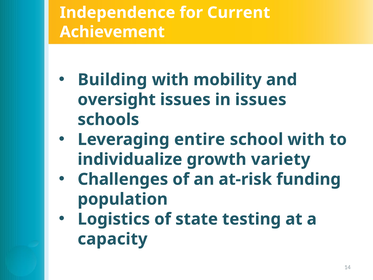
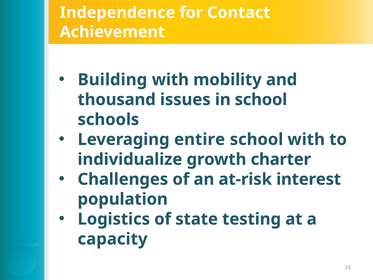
Current: Current -> Contact (239, 13)
oversight: oversight -> thousand (117, 100)
in issues: issues -> school (261, 100)
variety: variety -> charter (281, 159)
funding: funding -> interest (309, 179)
